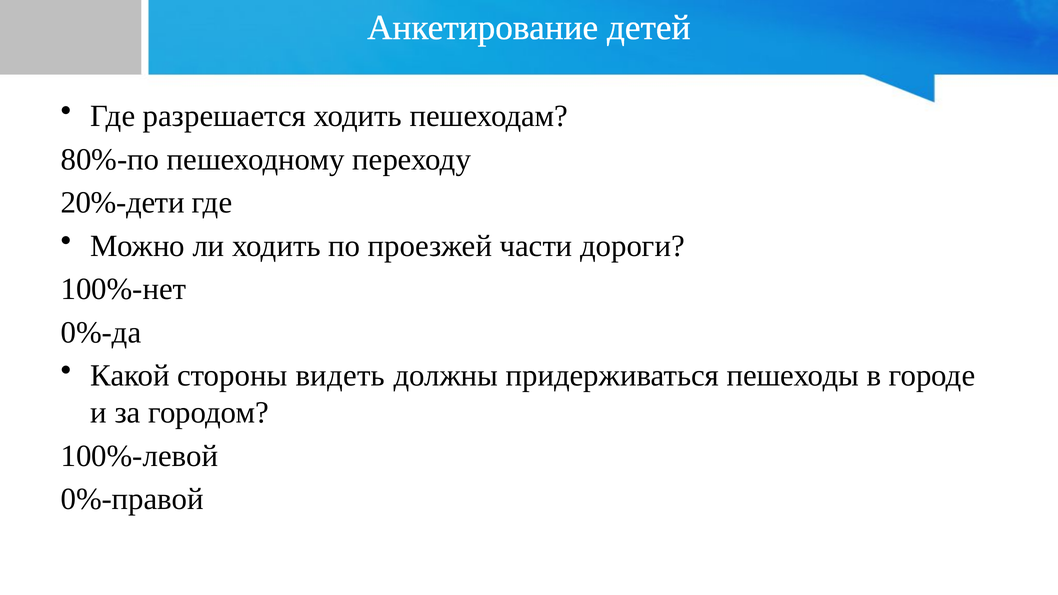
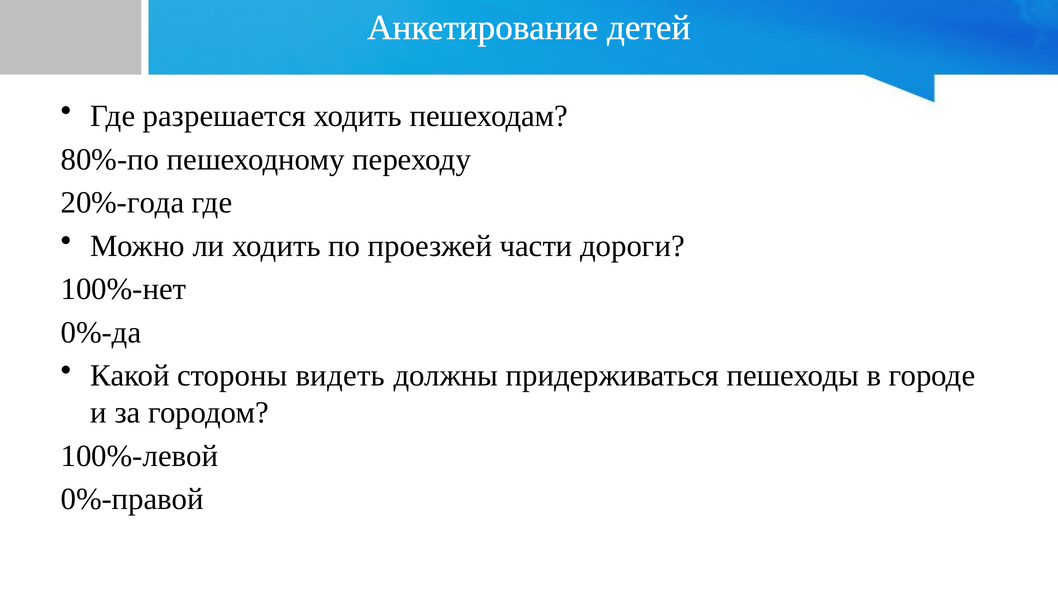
20%-дети: 20%-дети -> 20%-года (122, 203)
